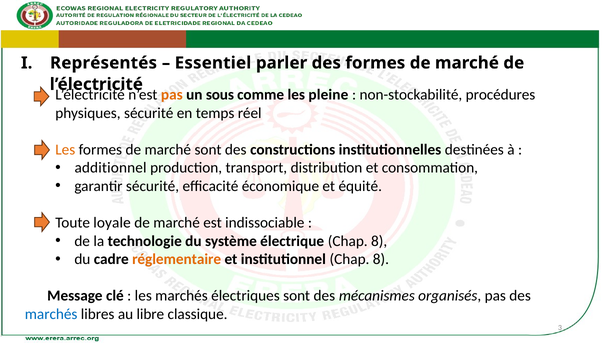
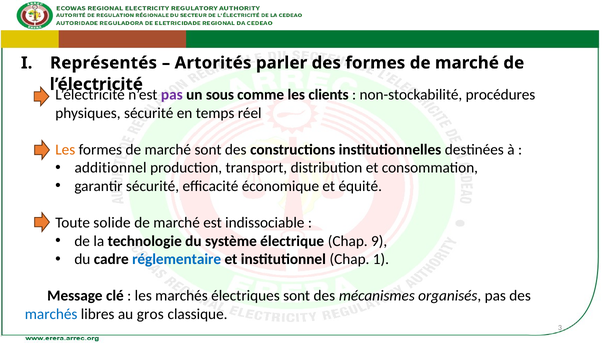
Essentiel: Essentiel -> Artorités (213, 63)
pas colour: orange -> purple (172, 95)
pleine: pleine -> clients (329, 95)
loyale: loyale -> solide (112, 223)
électrique Chap 8: 8 -> 9 (379, 241)
réglementaire colour: orange -> blue (177, 259)
institutionnel Chap 8: 8 -> 1 (381, 259)
libre: libre -> gros (150, 314)
